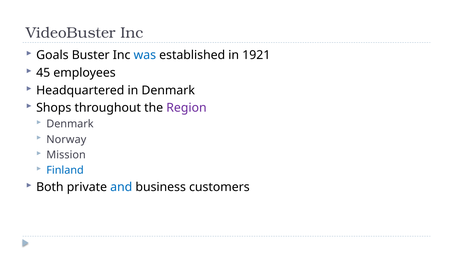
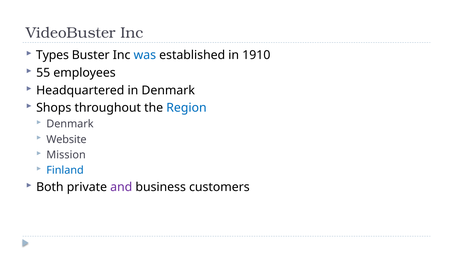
Goals: Goals -> Types (52, 55)
1921: 1921 -> 1910 (256, 55)
45: 45 -> 55 (43, 73)
Region colour: purple -> blue (186, 108)
Norway: Norway -> Website (66, 139)
and colour: blue -> purple (121, 187)
